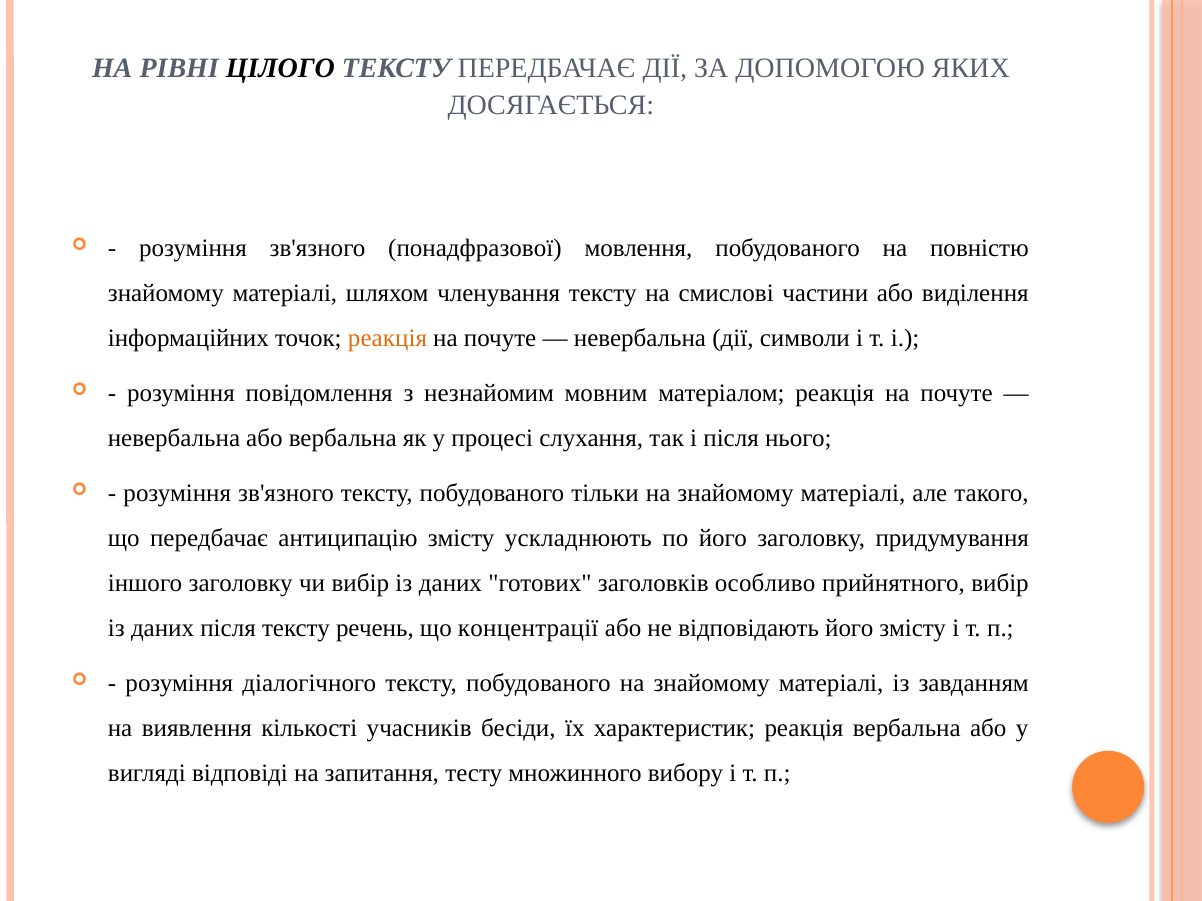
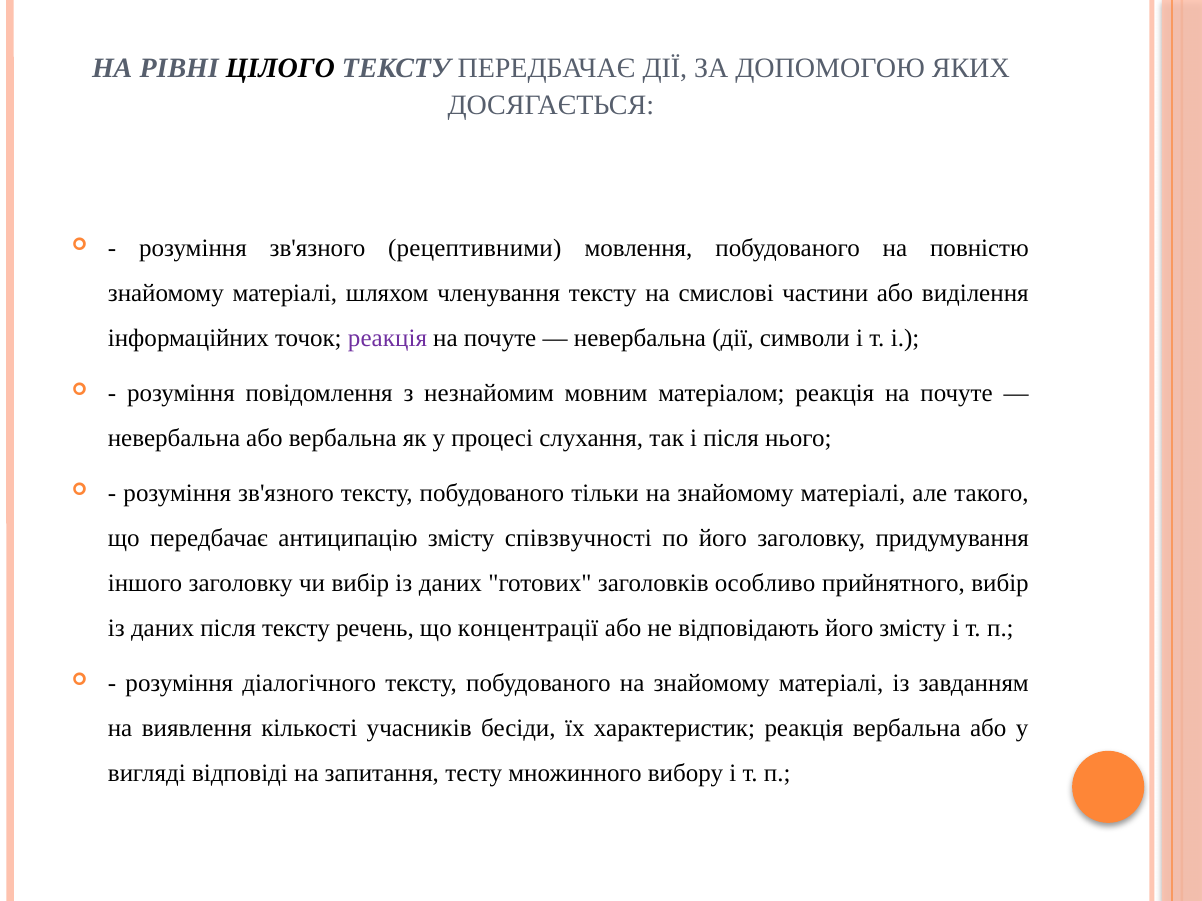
понадфразової: понадфразової -> рецептивними (475, 248)
реакція colour: orange -> purple (387, 338)
ускладнюють: ускладнюють -> співзвучності (578, 538)
